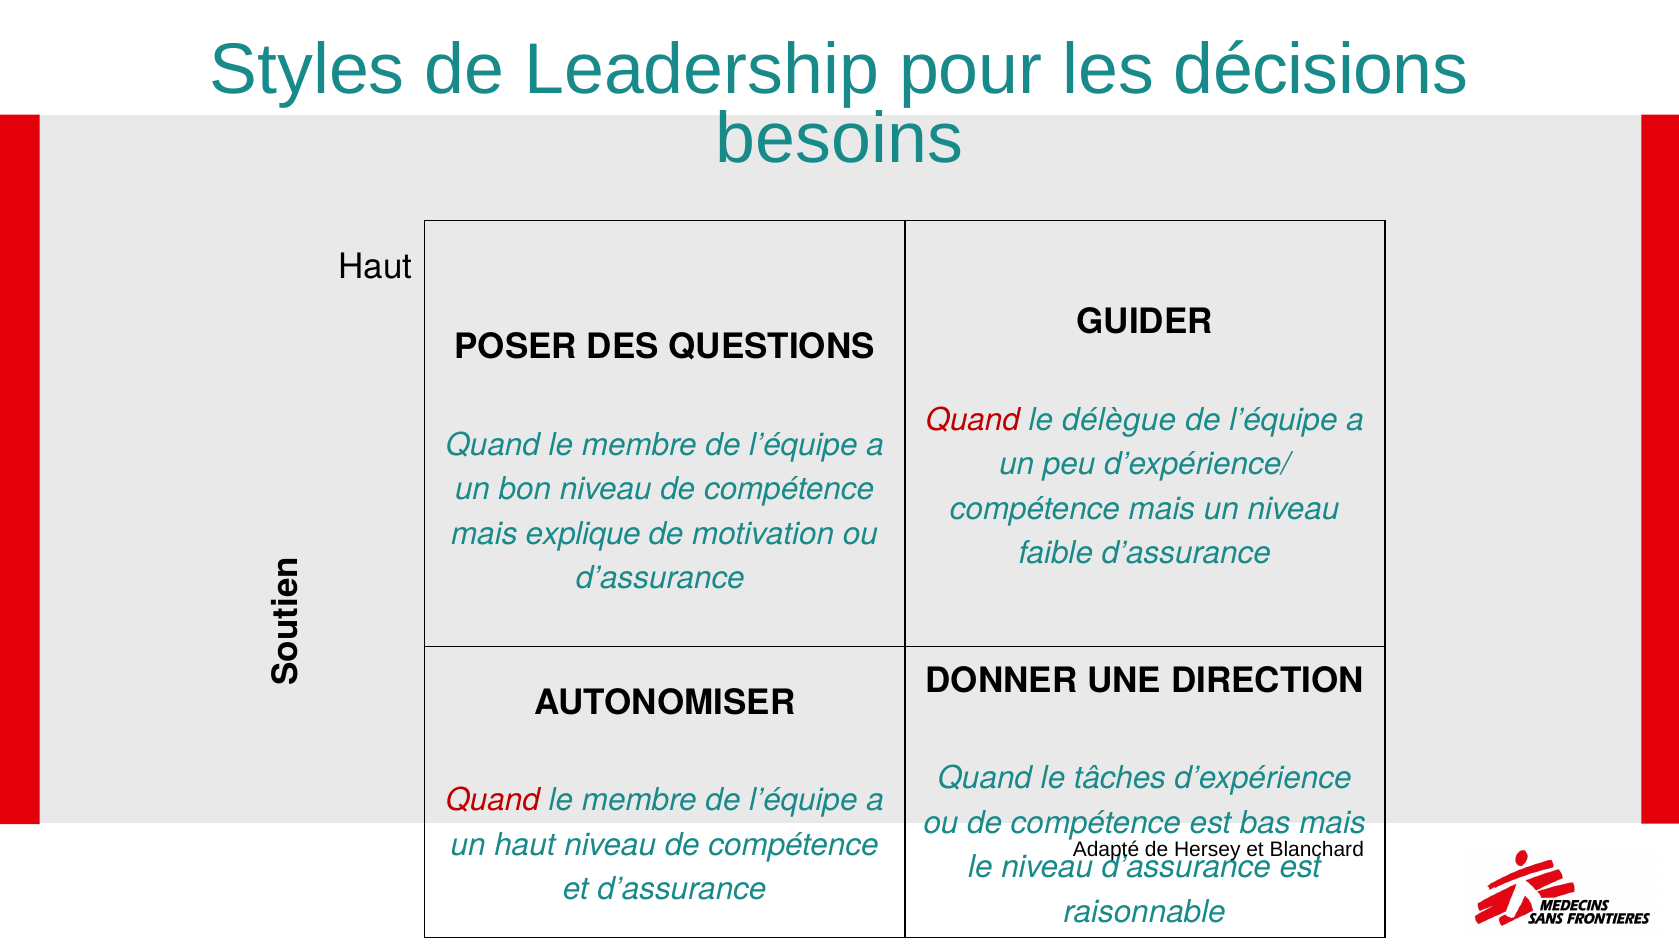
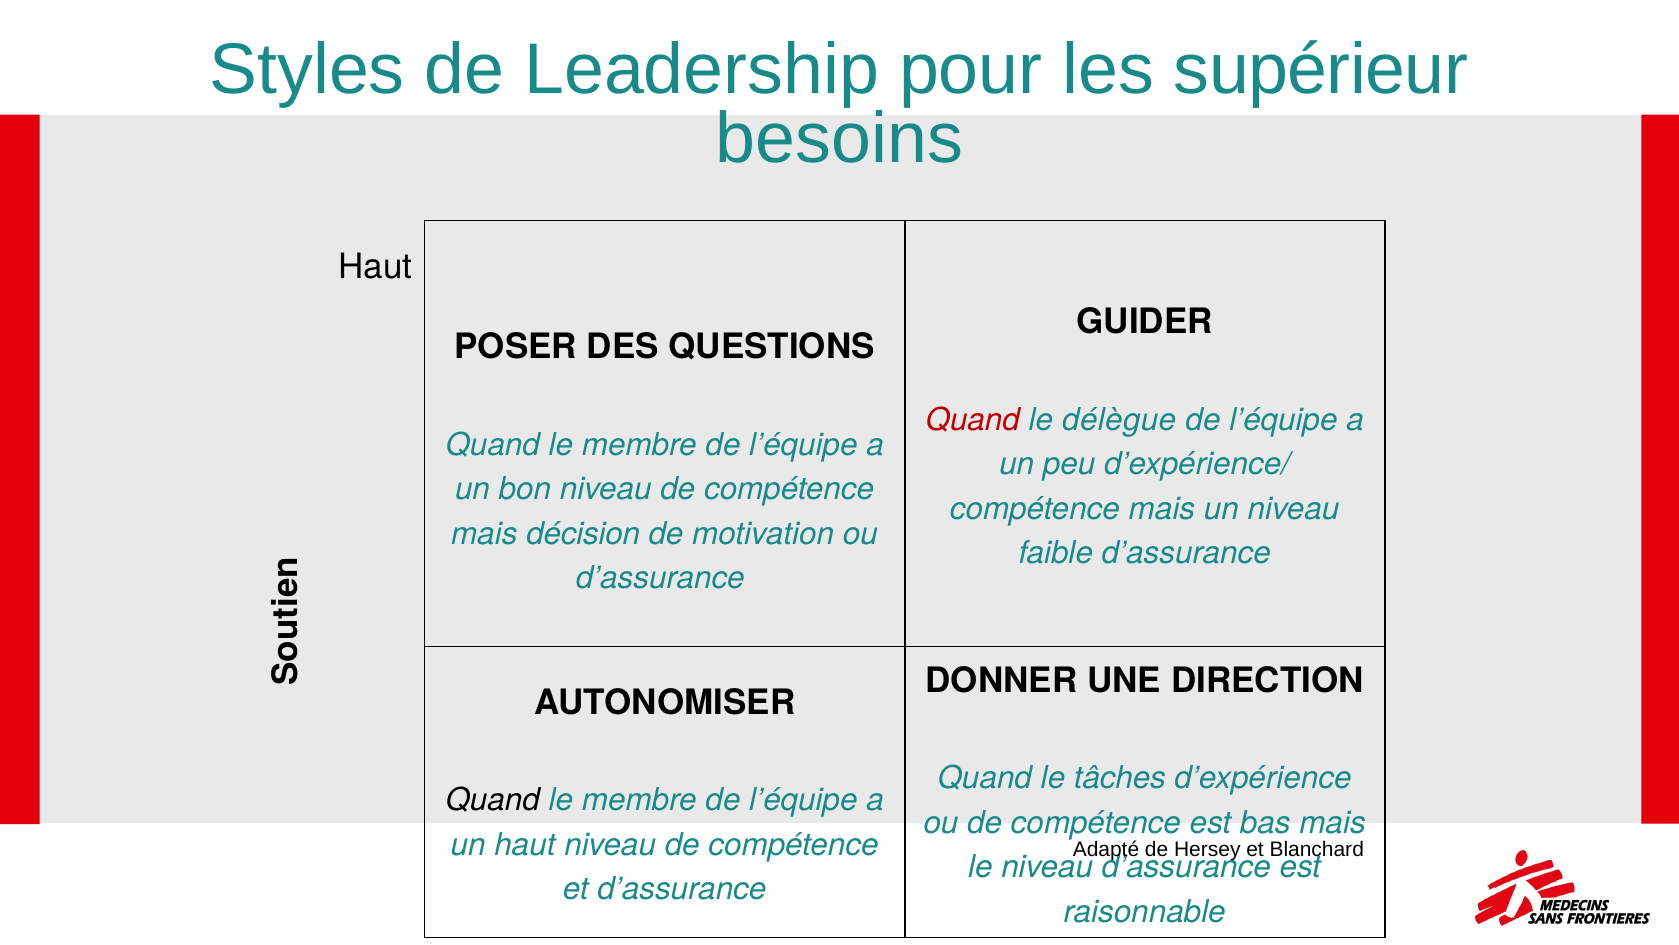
décisions: décisions -> supérieur (1321, 70)
explique: explique -> décision (583, 533)
Quand colour: red -> black (493, 800)
